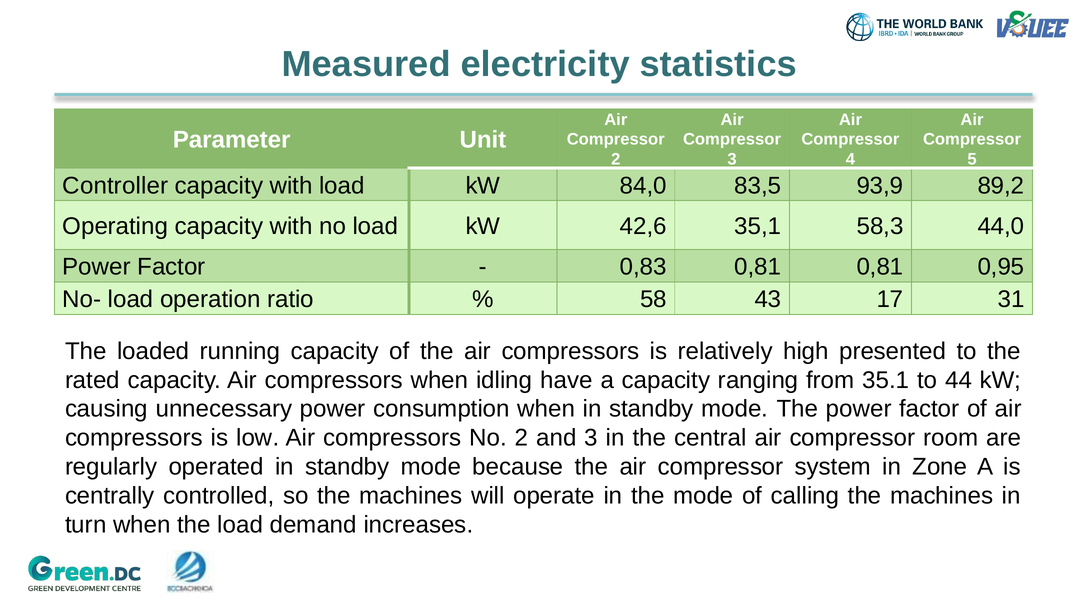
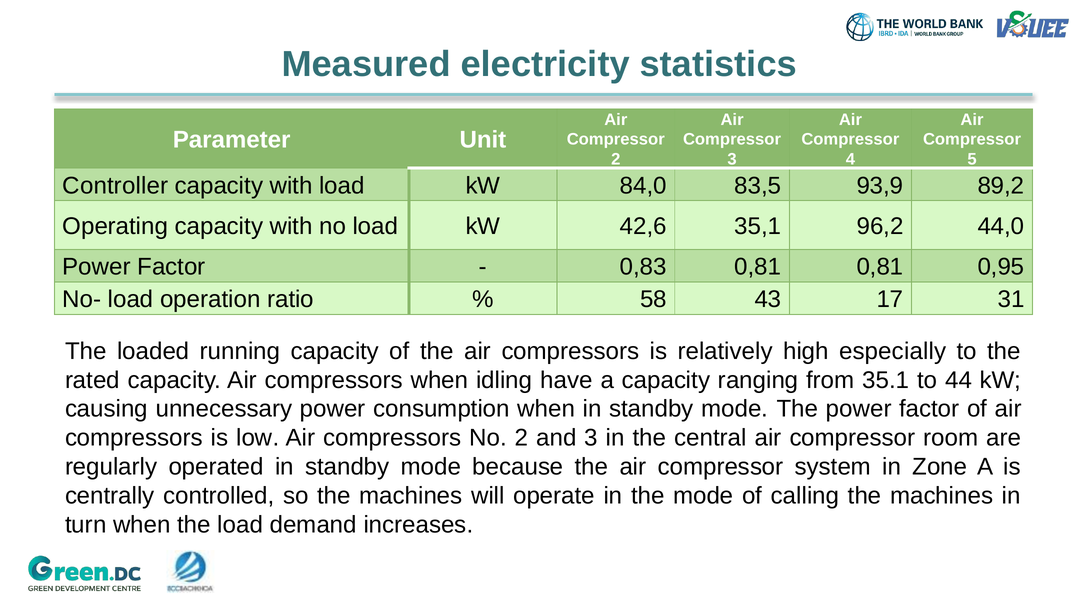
58,3: 58,3 -> 96,2 (880, 226)
presented: presented -> especially (893, 351)
